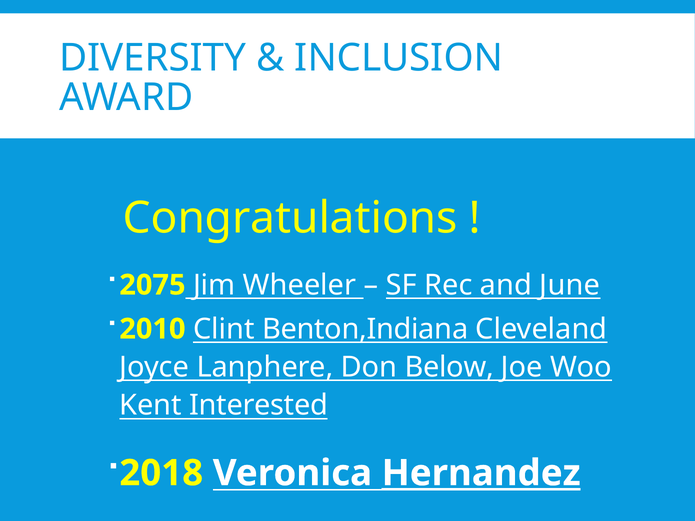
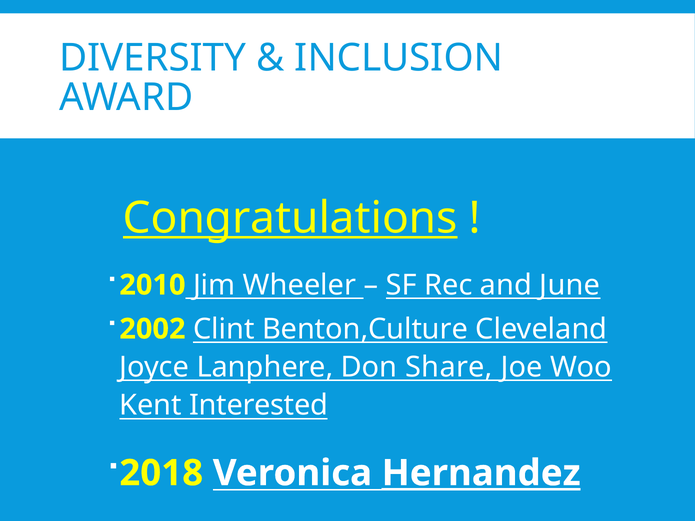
Congratulations underline: none -> present (290, 218)
2075: 2075 -> 2010 (152, 285)
2010: 2010 -> 2002 (152, 329)
Benton,Indiana: Benton,Indiana -> Benton,Culture (365, 329)
Below: Below -> Share (449, 367)
